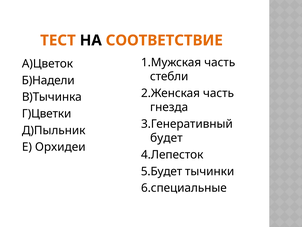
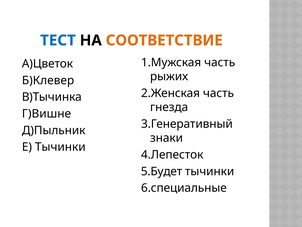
ТЕСТ colour: orange -> blue (58, 40)
стебли: стебли -> рыжих (169, 76)
Б)Надели: Б)Надели -> Б)Клевер (48, 80)
Г)Цветки: Г)Цветки -> Г)Вишне (46, 114)
будет: будет -> знаки (166, 138)
Е Орхидеи: Орхидеи -> Тычинки (60, 147)
